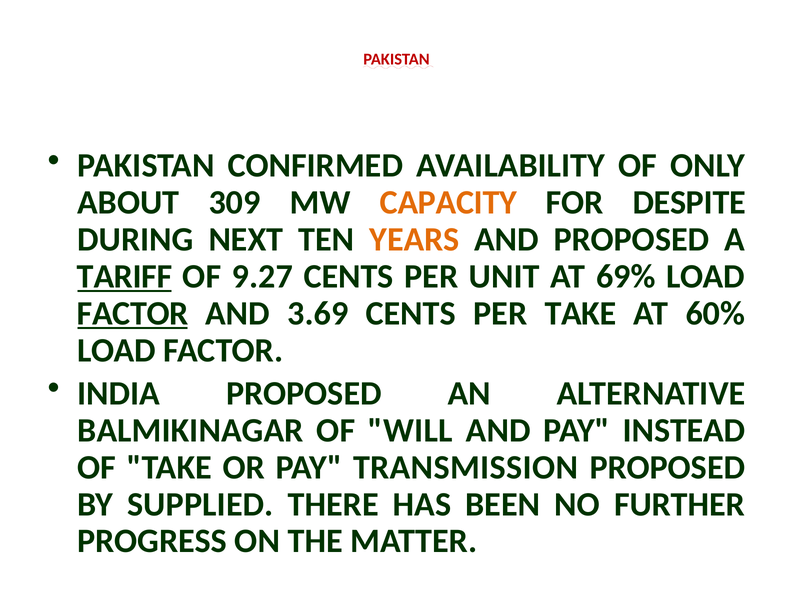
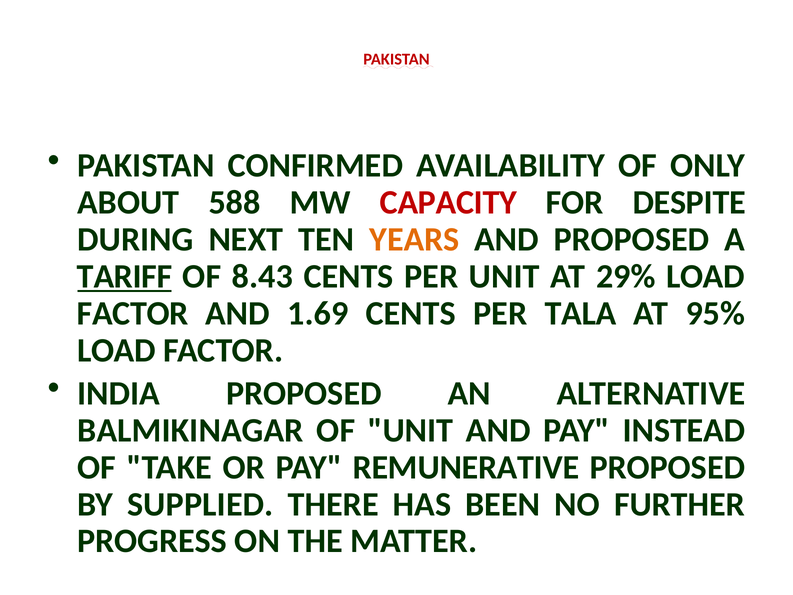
309: 309 -> 588 (235, 203)
CAPACITY colour: orange -> red (448, 203)
9.27: 9.27 -> 8.43 (262, 276)
69%: 69% -> 29% (626, 276)
FACTOR underline: present -> none (133, 313)
3.69: 3.69 -> 1.69 (318, 313)
PER TAKE: TAKE -> TALA (580, 313)
60%: 60% -> 95% (715, 313)
OF WILL: WILL -> UNIT (411, 430)
TRANSMISSION: TRANSMISSION -> REMUNERATIVE (466, 467)
